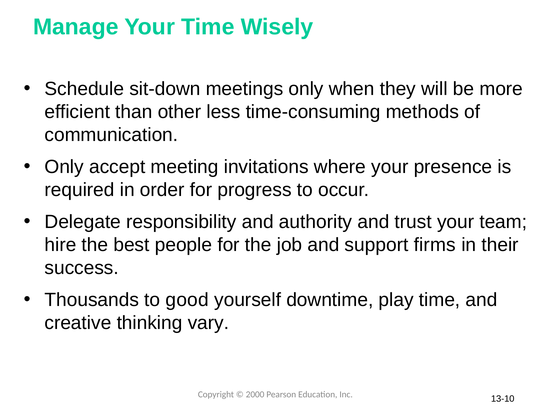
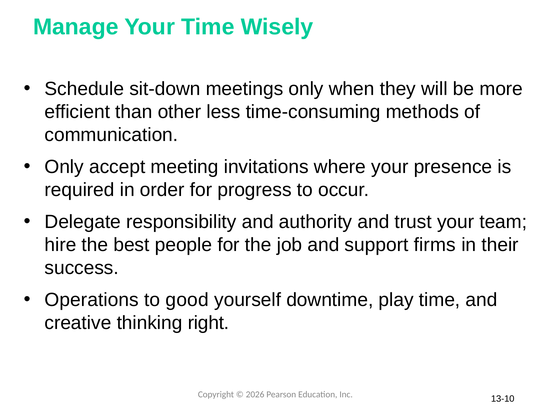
Thousands: Thousands -> Operations (92, 300)
vary: vary -> right (208, 323)
2000: 2000 -> 2026 (255, 395)
